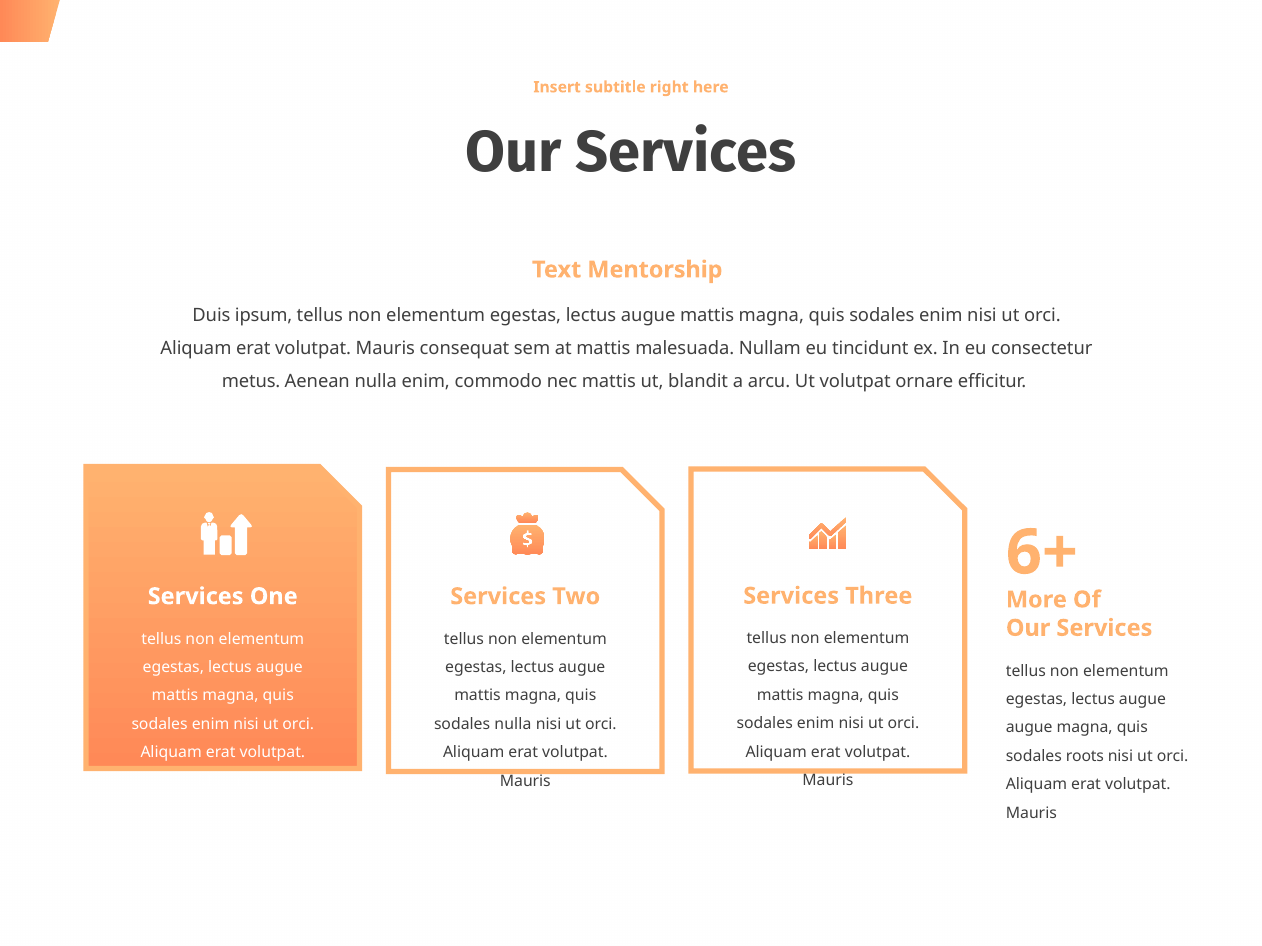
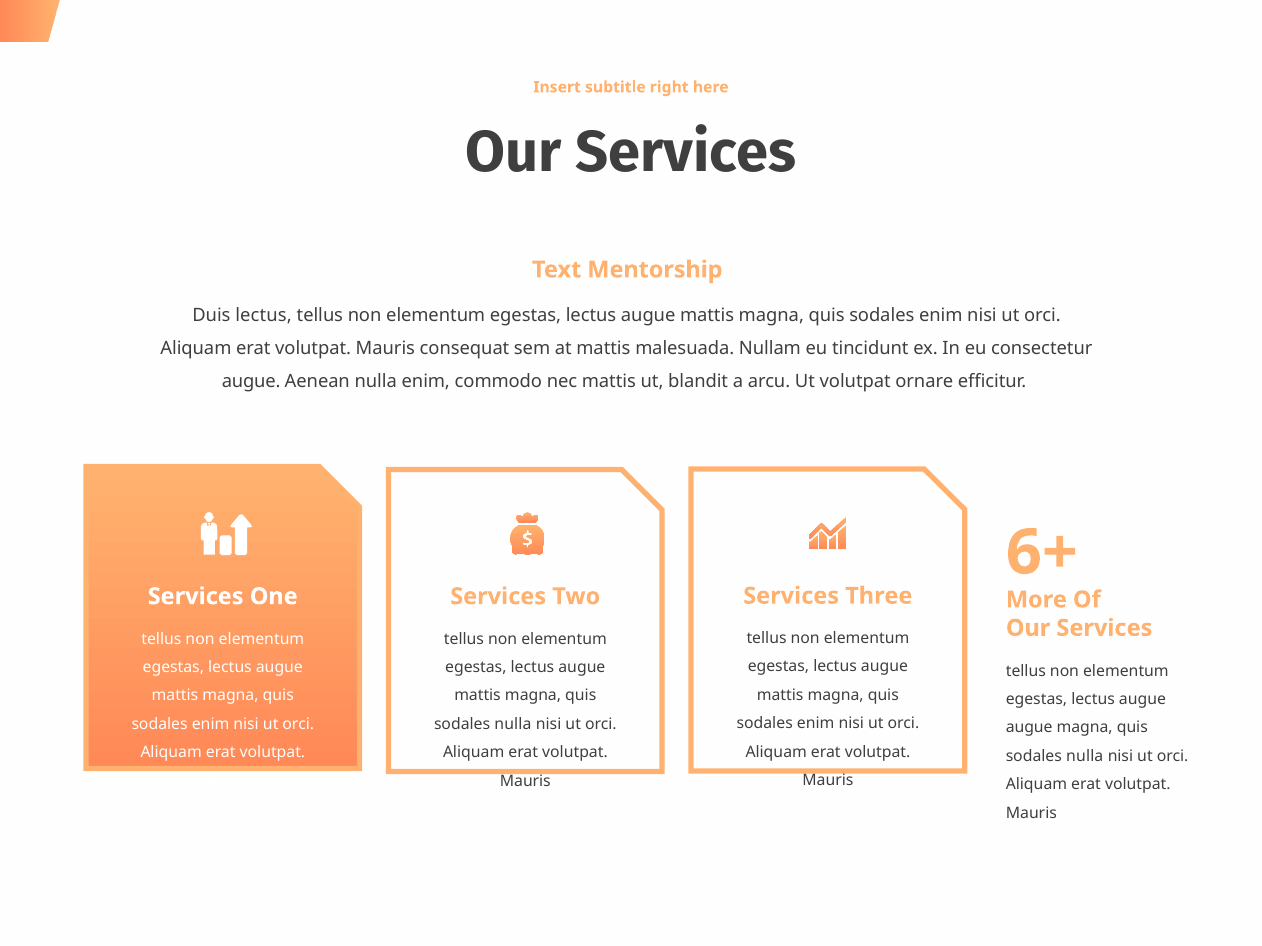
Duis ipsum: ipsum -> lectus (264, 315)
metus: metus -> augue (251, 382)
roots: roots -> nulla (1085, 757)
